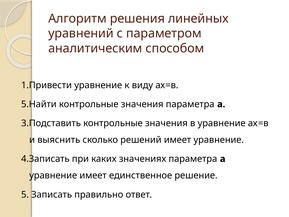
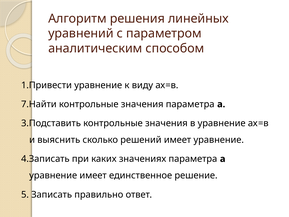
5.Найти: 5.Найти -> 7.Найти (39, 104)
